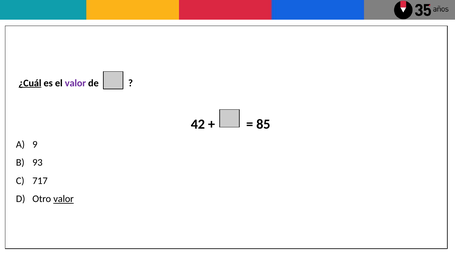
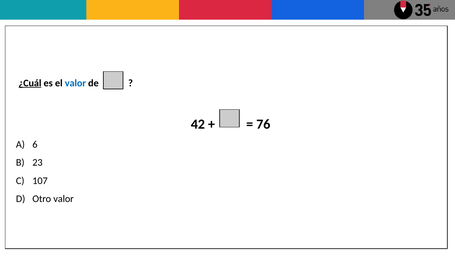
valor colour: purple -> blue (75, 83)
85: 85 -> 76 (263, 124)
9: 9 -> 6 (35, 144)
93: 93 -> 23 (37, 163)
717: 717 -> 107 (40, 181)
valor underline: present -> none (64, 199)
